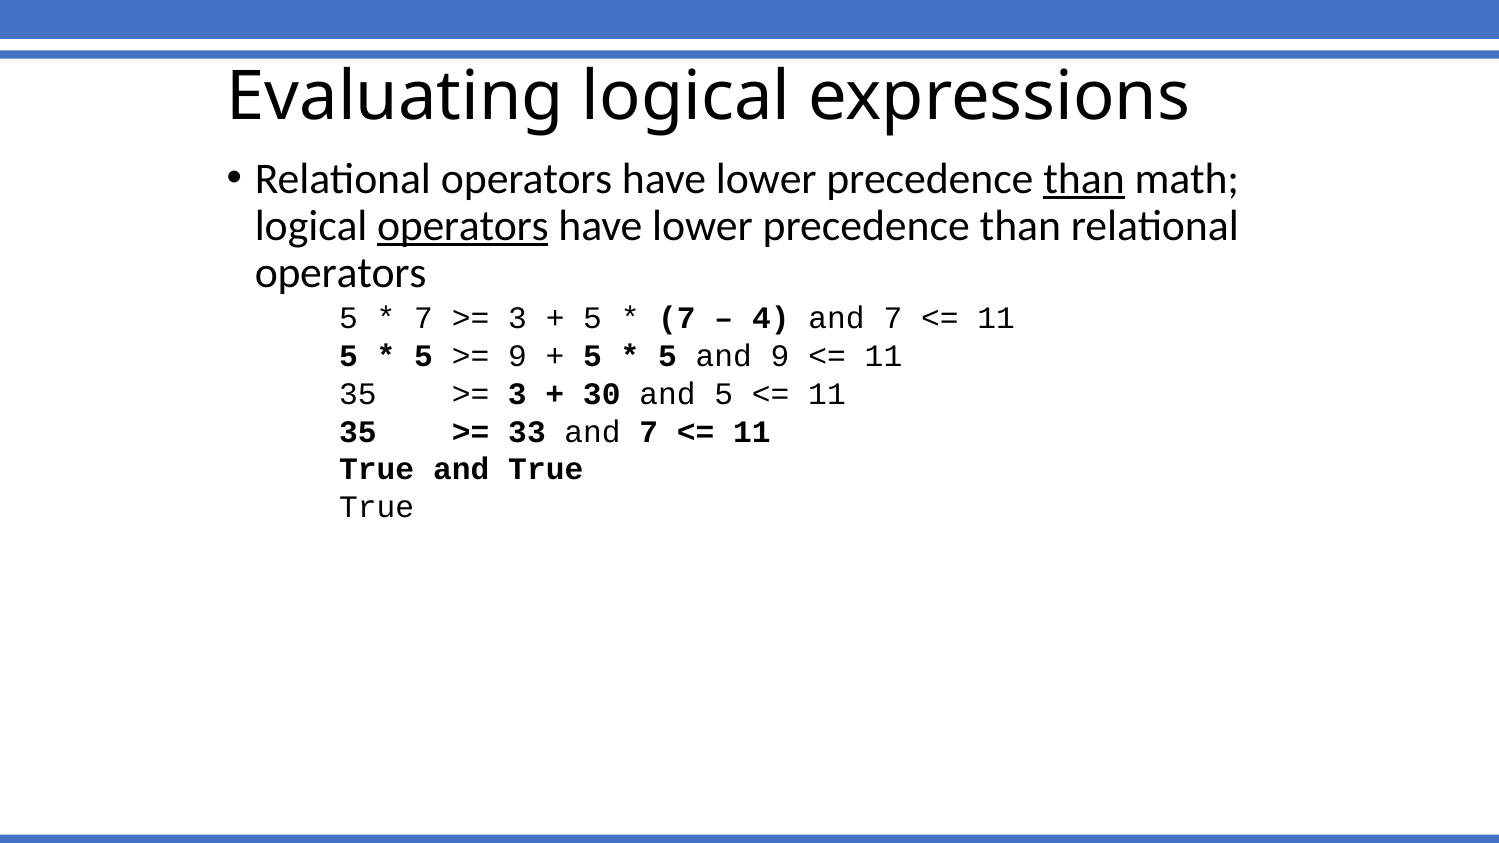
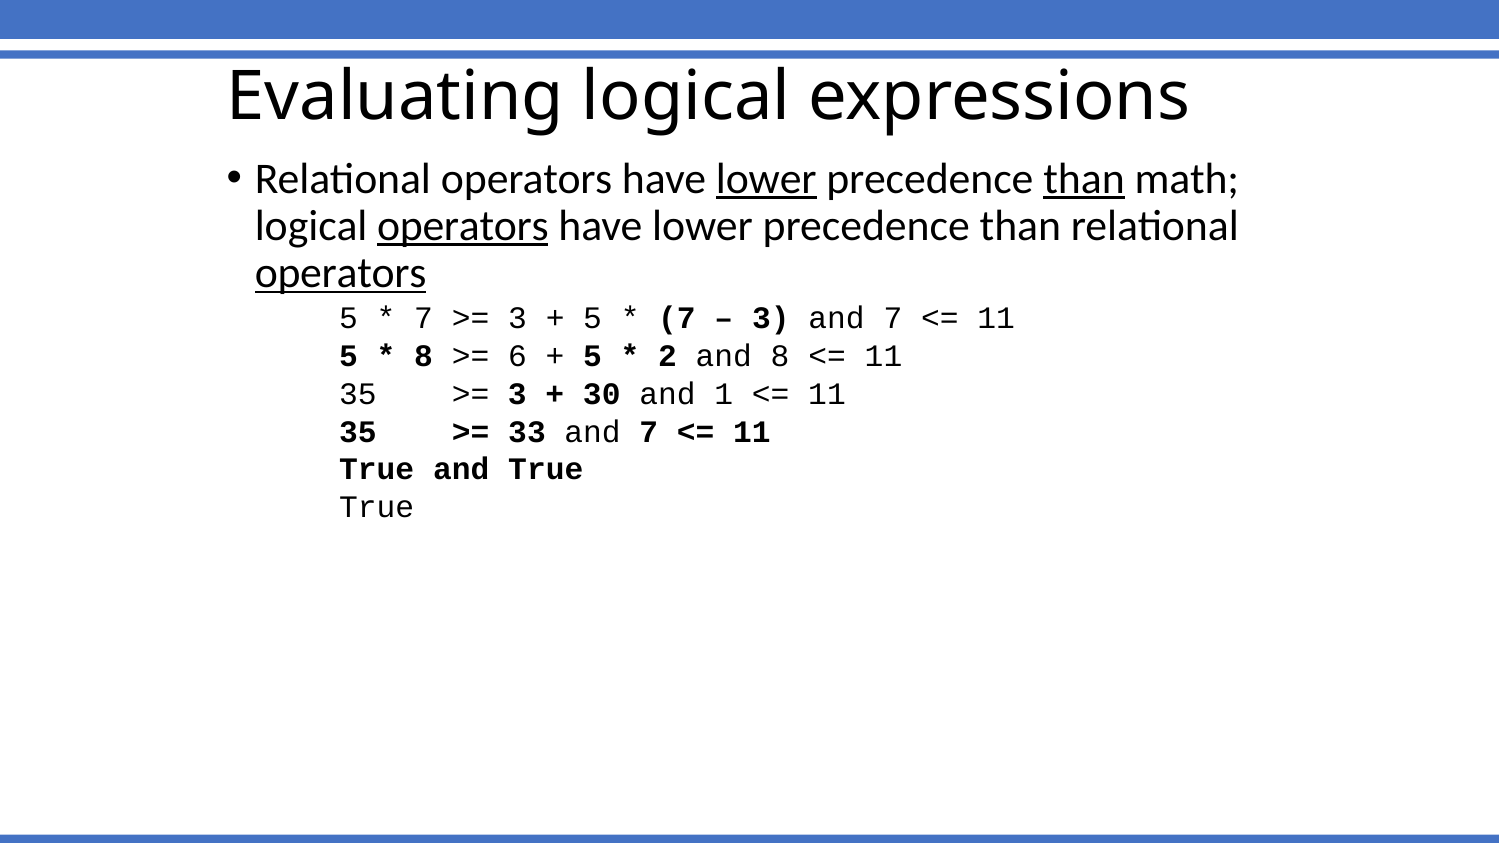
lower underline: none -> present (766, 179)
operators underline: none -> present (341, 273)
4: 4 -> 3 (771, 318)
5: 5 -> 8 (424, 356)
9: 9 -> 6 (517, 356)
5: 5 -> 2 (667, 356)
and 9: 9 -> 8 (780, 356)
and 5: 5 -> 1 (724, 394)
